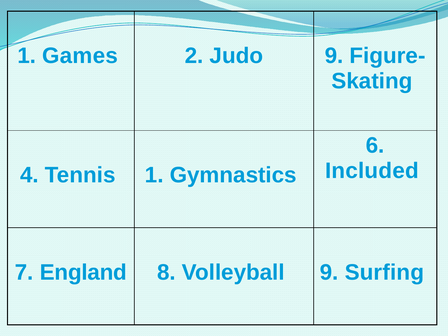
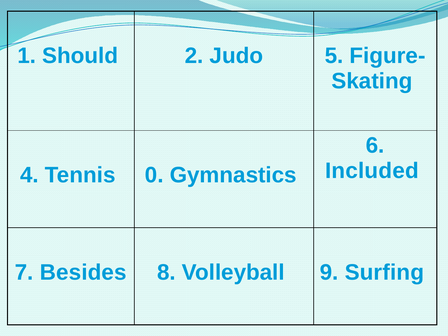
Games: Games -> Should (80, 56)
Judo 9: 9 -> 5 (334, 56)
Tennis 1: 1 -> 0 (154, 175)
England: England -> Besides (83, 272)
